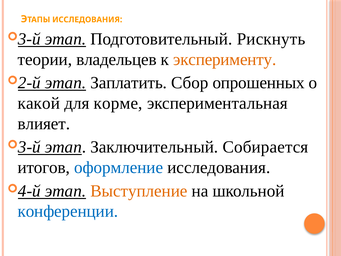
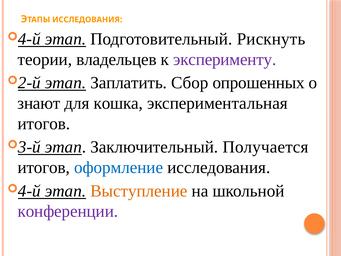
3-й: 3-й -> 4-й (29, 39)
эксперименту colour: orange -> purple (225, 59)
какой: какой -> знают (39, 103)
корме: корме -> кошка (118, 103)
влияет: влияет -> итогов (44, 124)
Собирается: Собирается -> Получается (265, 147)
конференции colour: blue -> purple (68, 211)
